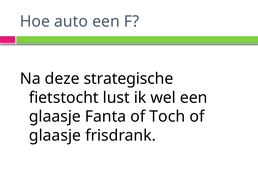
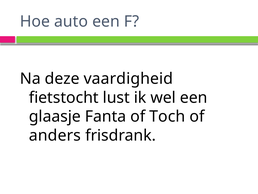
strategische: strategische -> vaardigheid (128, 78)
glaasje: glaasje -> anders (55, 135)
